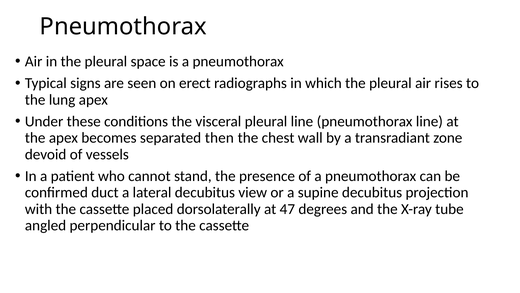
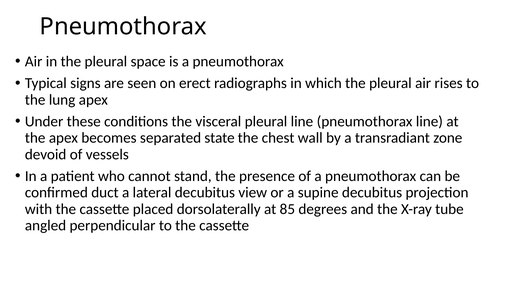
then: then -> state (220, 138)
47: 47 -> 85 (287, 209)
